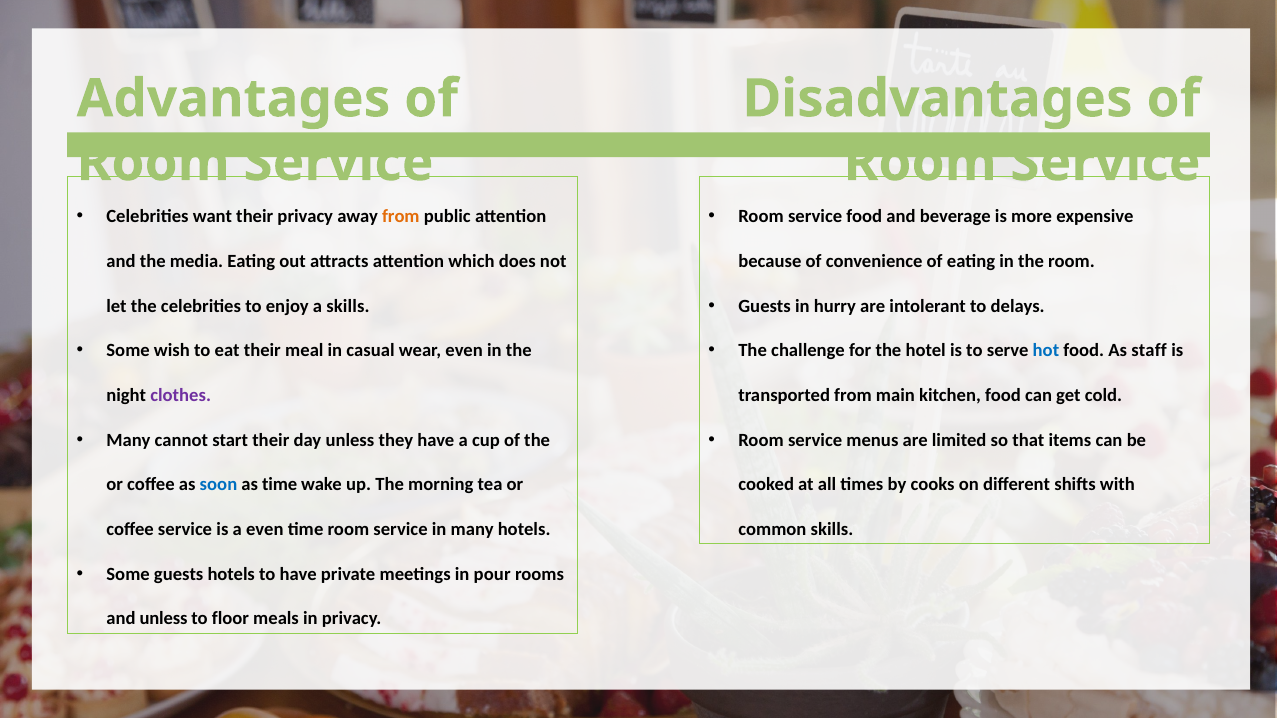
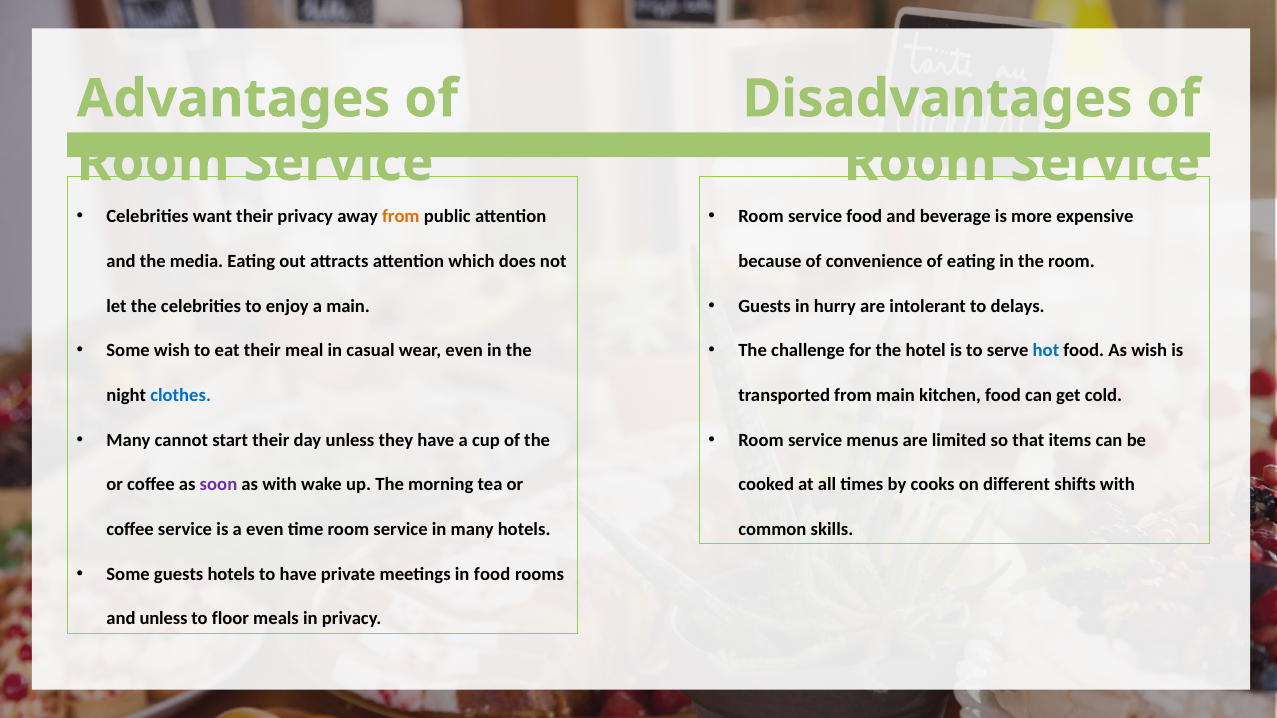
a skills: skills -> main (348, 306)
As staff: staff -> wish (1149, 351)
clothes colour: purple -> blue (181, 396)
soon colour: blue -> purple (218, 485)
as time: time -> with (280, 485)
in pour: pour -> food (492, 574)
